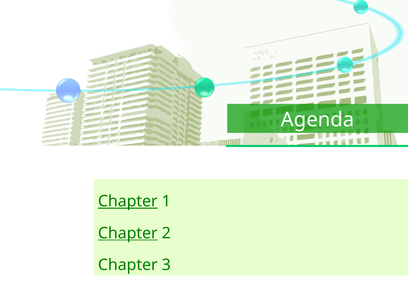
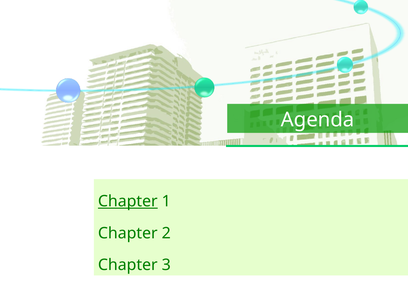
Chapter underline: present -> none (128, 233)
